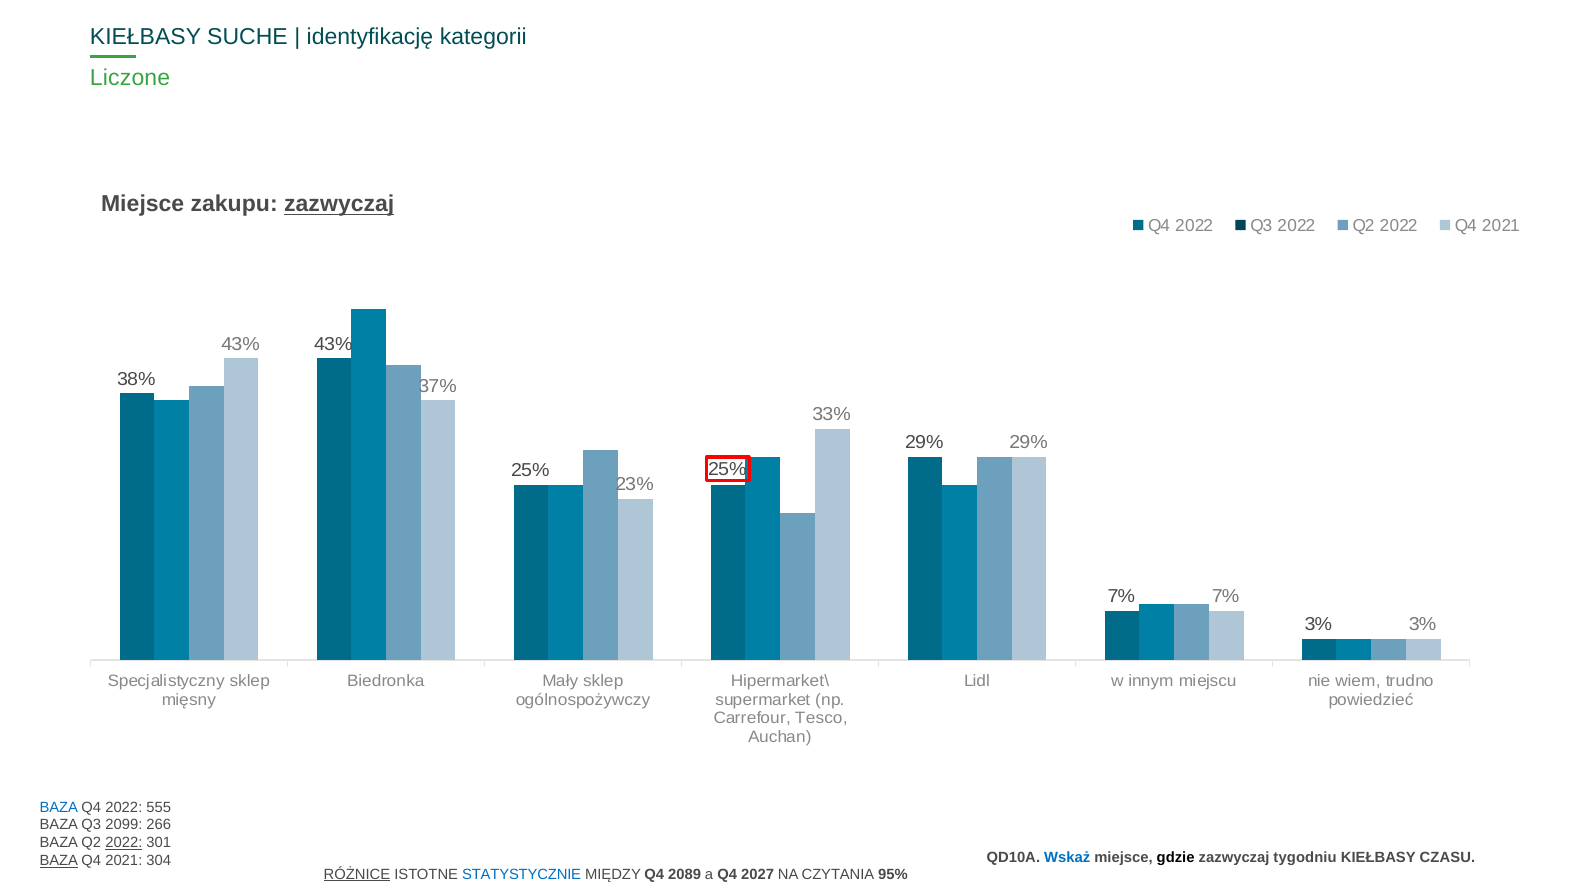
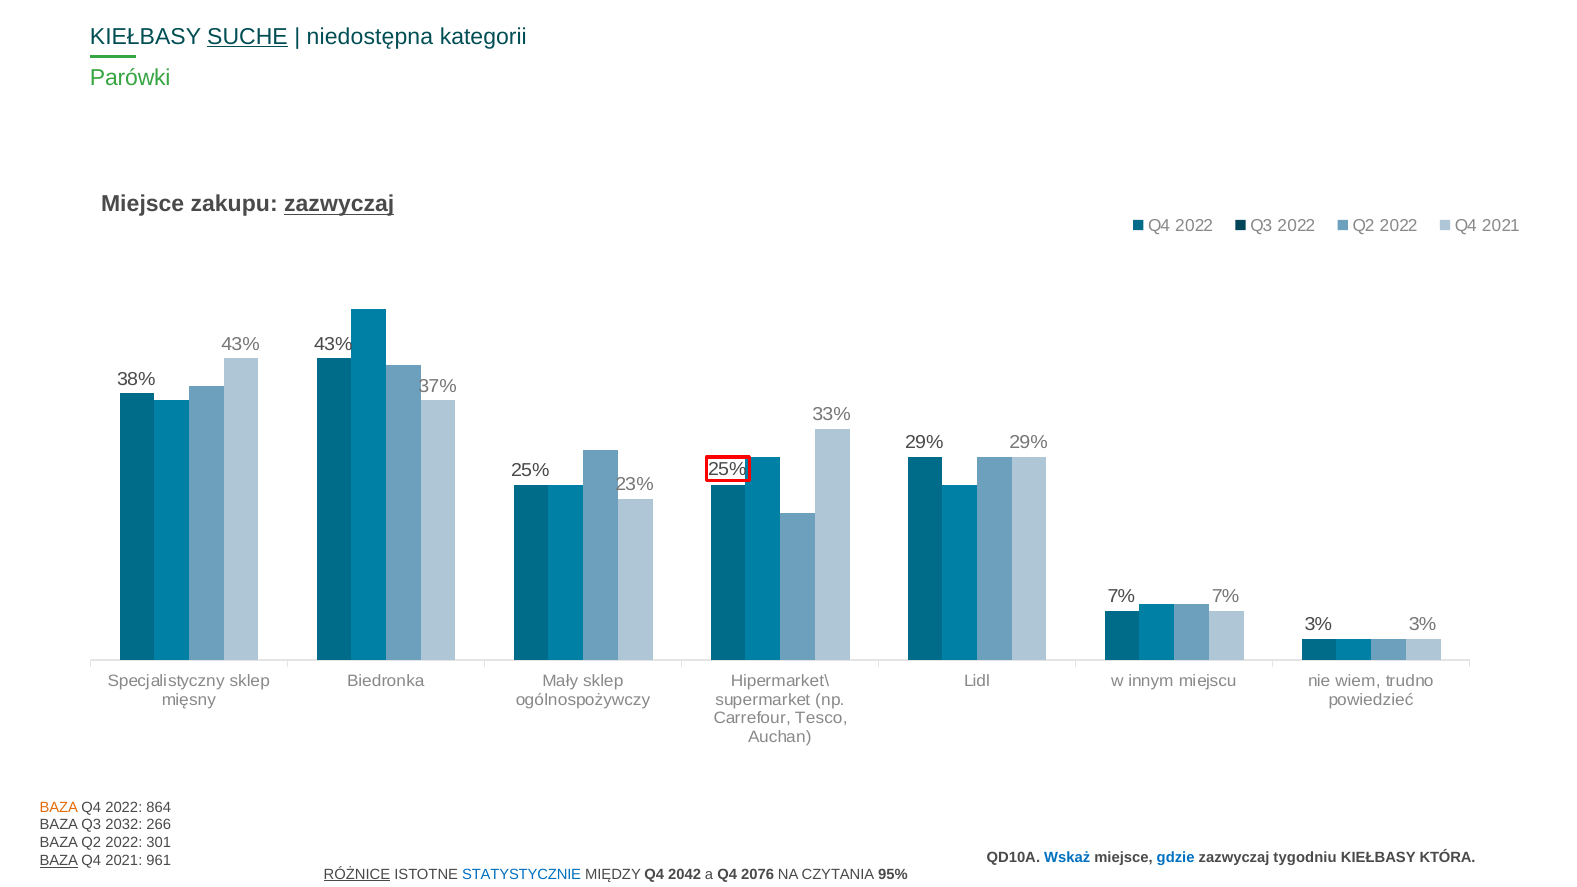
SUCHE underline: none -> present (247, 37)
identyfikację: identyfikację -> niedostępna (370, 37)
Liczone: Liczone -> Parówki (130, 78)
BAZA colour: blue -> orange (59, 807)
555: 555 -> 864 (159, 807)
2099: 2099 -> 2032 (124, 825)
2022 underline: present -> none (124, 843)
gdzie colour: black -> blue (1176, 858)
CZASU: CZASU -> KTÓRA (1448, 858)
304: 304 -> 961 (159, 861)
2089: 2089 -> 2042 (685, 874)
2027: 2027 -> 2076 (758, 874)
